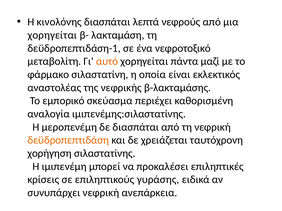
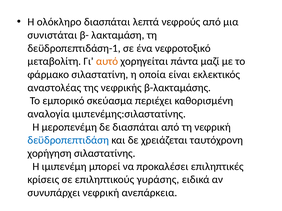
κινολόνης: κινολόνης -> ολόκληρο (59, 22)
χορηγείται: χορηγείται -> συνιστάται (52, 35)
δεϋδροπεπτιδάση colour: orange -> blue (68, 140)
